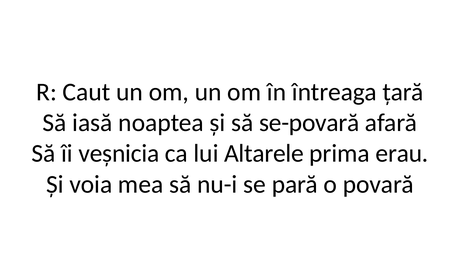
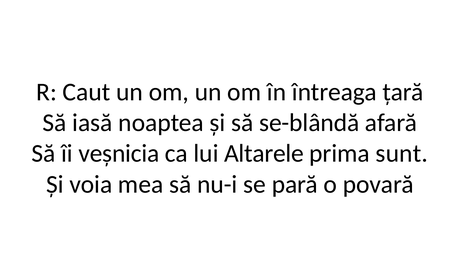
se-povară: se-povară -> se-blândă (309, 123)
erau: erau -> sunt (402, 153)
